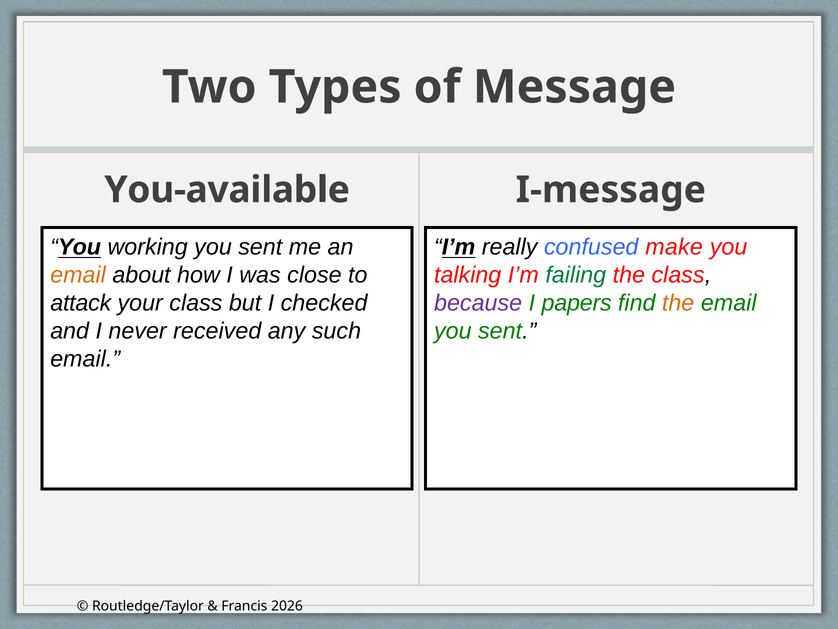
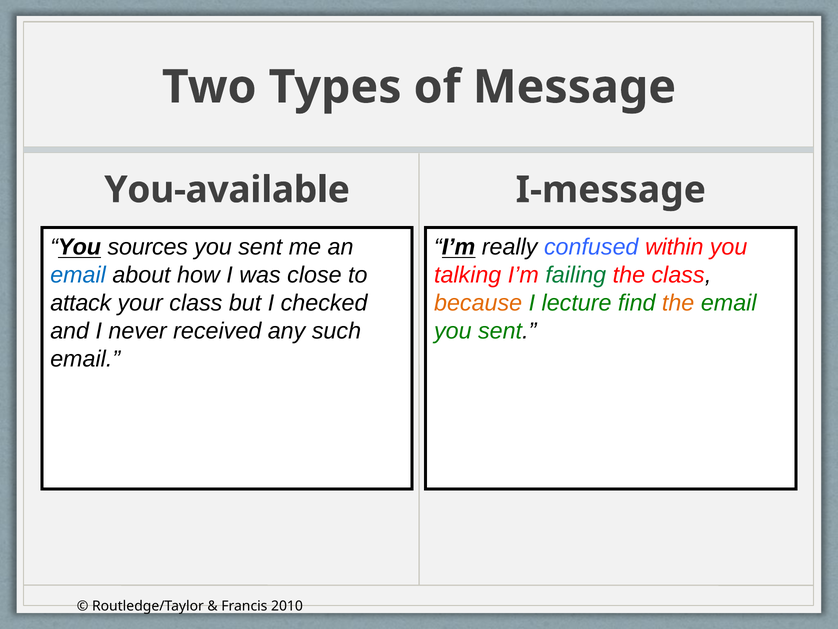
working: working -> sources (148, 247)
make: make -> within (674, 247)
email colour: orange -> blue (78, 275)
because colour: purple -> orange (478, 303)
papers: papers -> lecture (577, 303)
2026: 2026 -> 2010 (287, 606)
